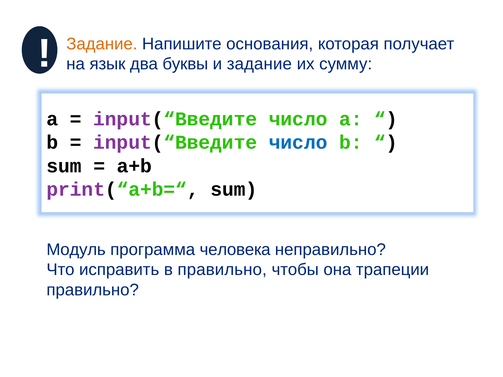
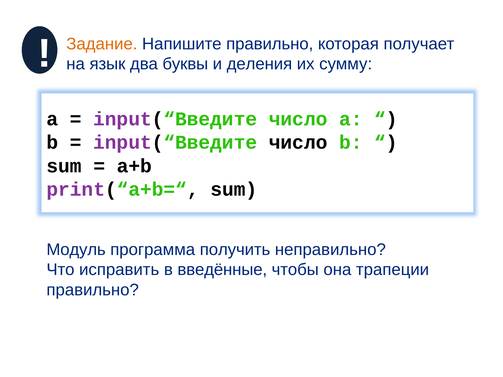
Напишите основания: основания -> правильно (270, 44)
и задание: задание -> деления (259, 64)
число colour: blue -> black (298, 143)
человека: человека -> получить (235, 250)
в правильно: правильно -> введённые (222, 270)
